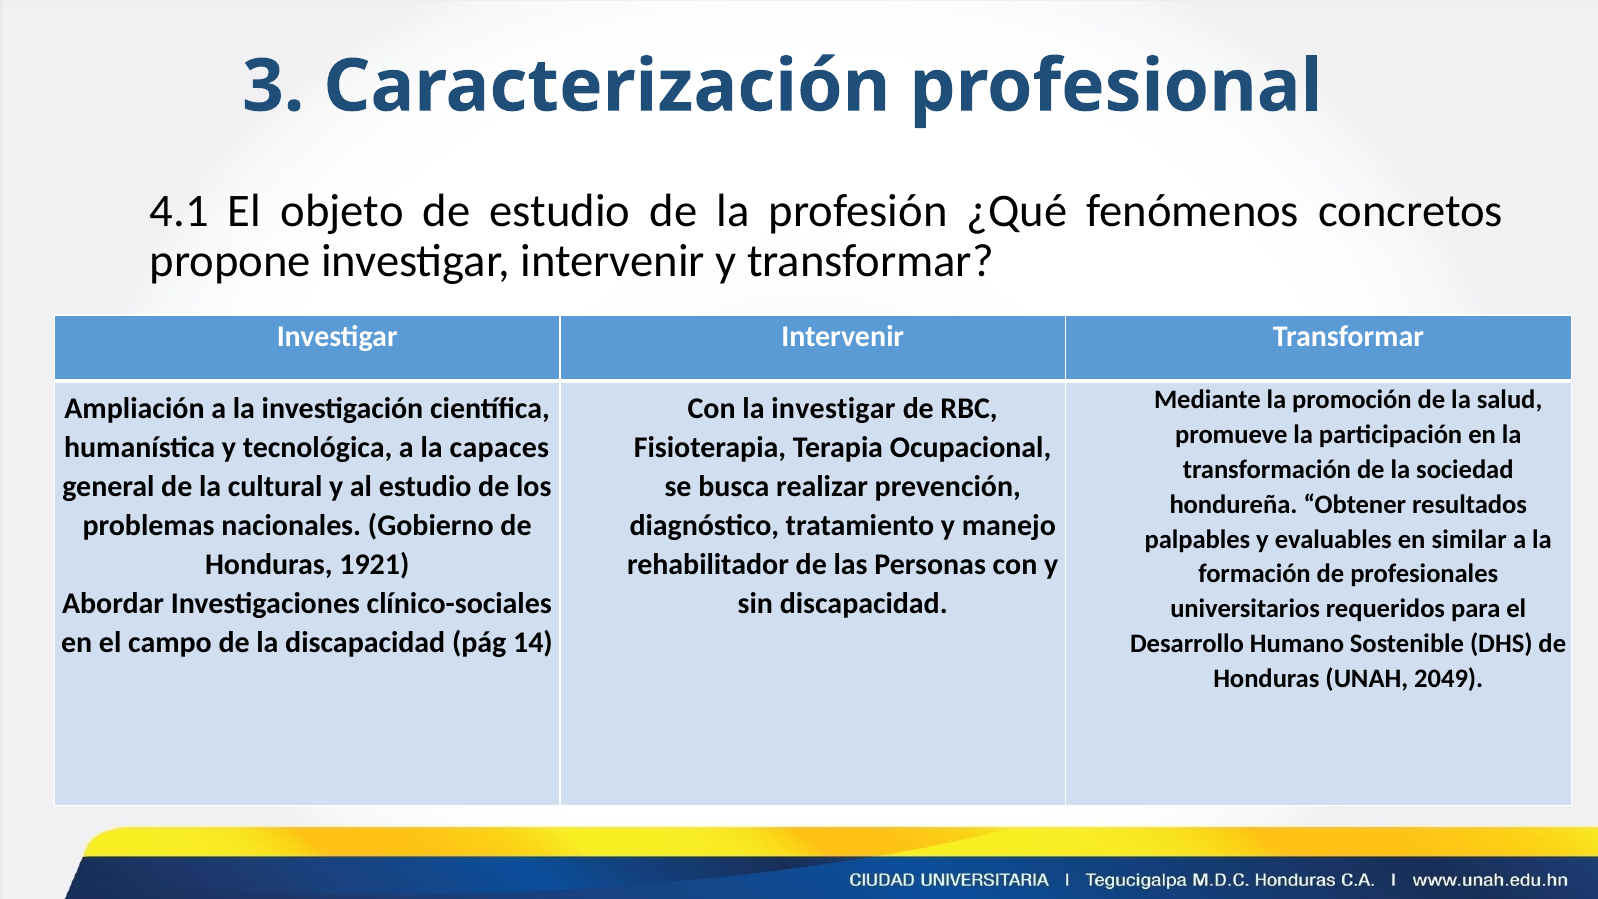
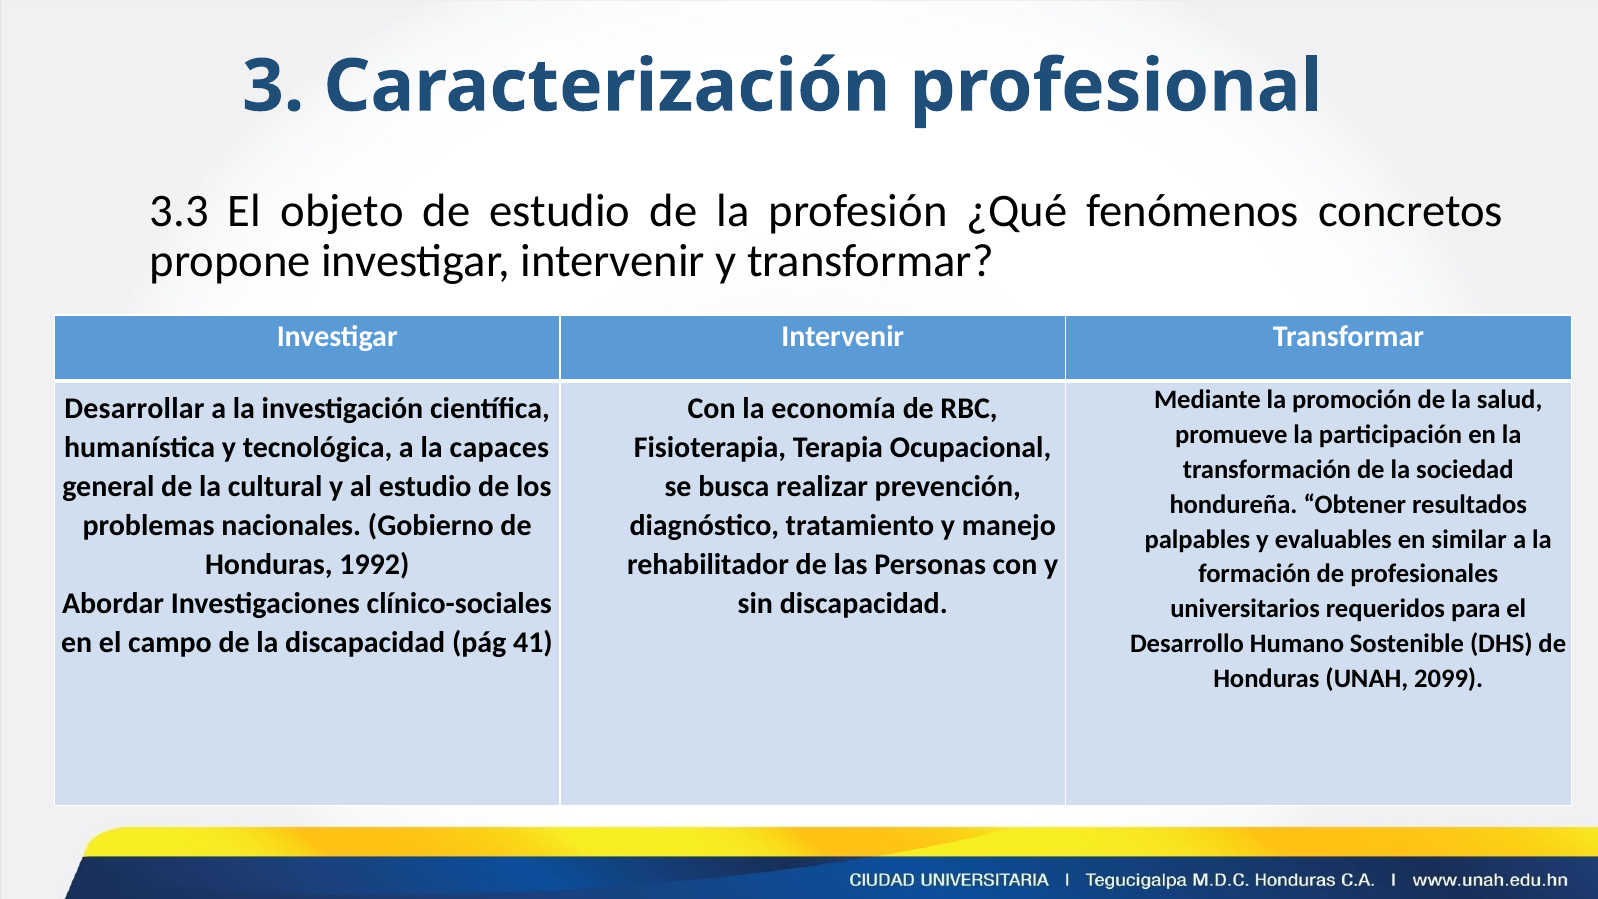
4.1: 4.1 -> 3.3 (179, 211)
Ampliación: Ampliación -> Desarrollar (134, 408)
la investigar: investigar -> economía (833, 408)
1921: 1921 -> 1992 (374, 565)
14: 14 -> 41 (533, 643)
2049: 2049 -> 2099 (1449, 679)
